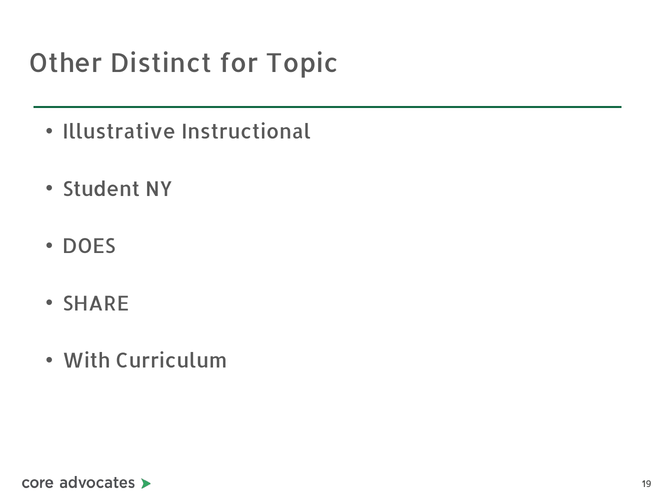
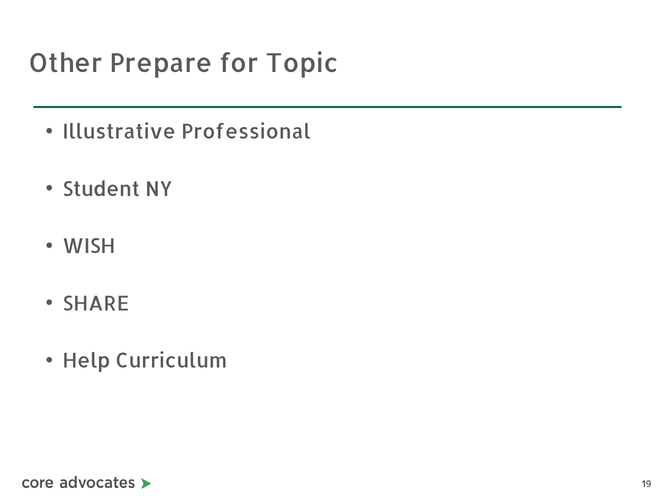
Distinct: Distinct -> Prepare (161, 64)
Instructional: Instructional -> Professional (246, 132)
DOES: DOES -> WISH (89, 246)
With: With -> Help (86, 361)
